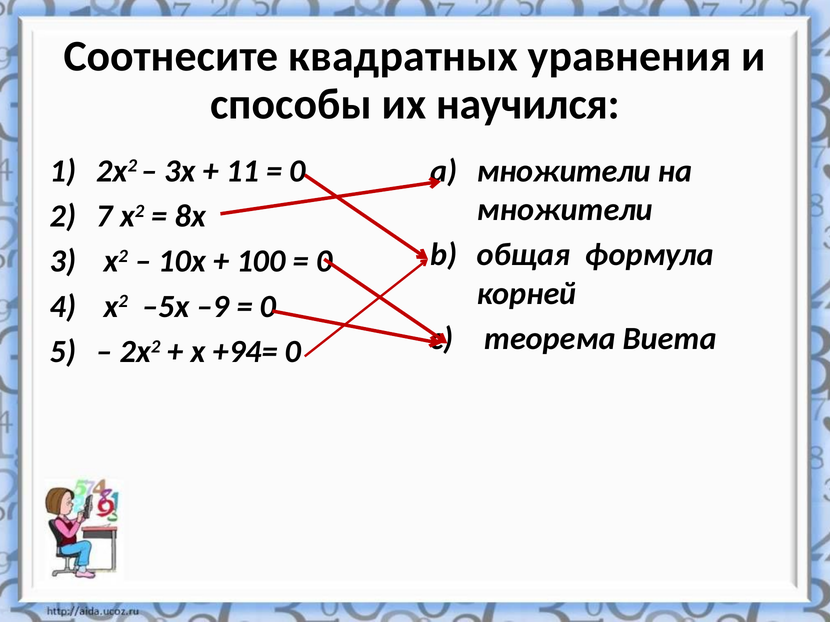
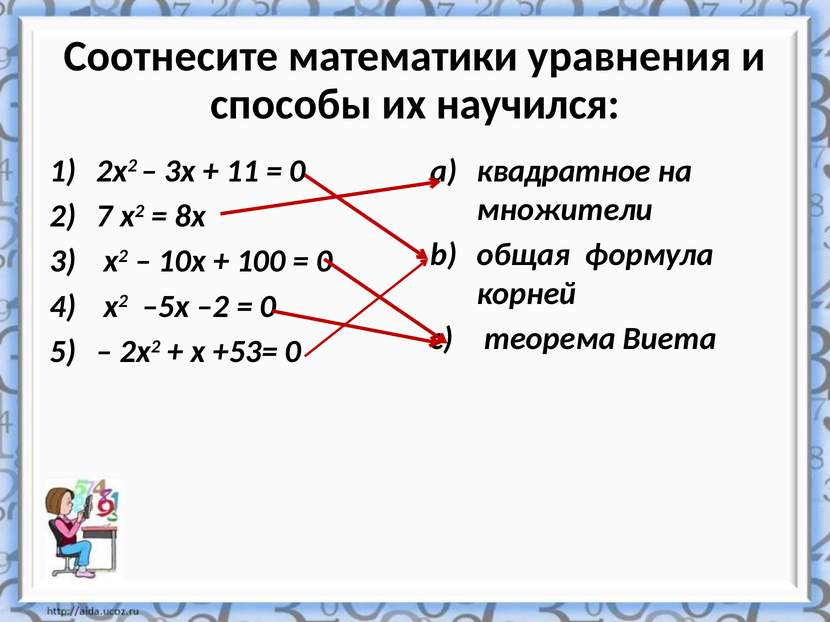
квадратных: квадратных -> математики (403, 56)
множители: множители -> квадратное (564, 171)
–9: –9 -> –2 (213, 307)
+94=: +94= -> +53= (245, 352)
